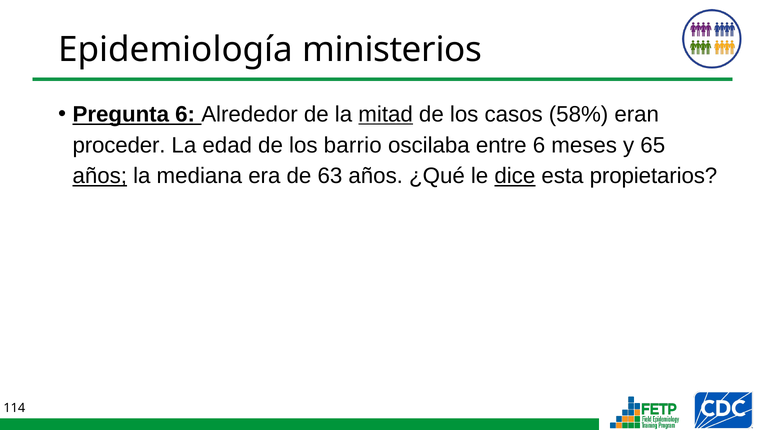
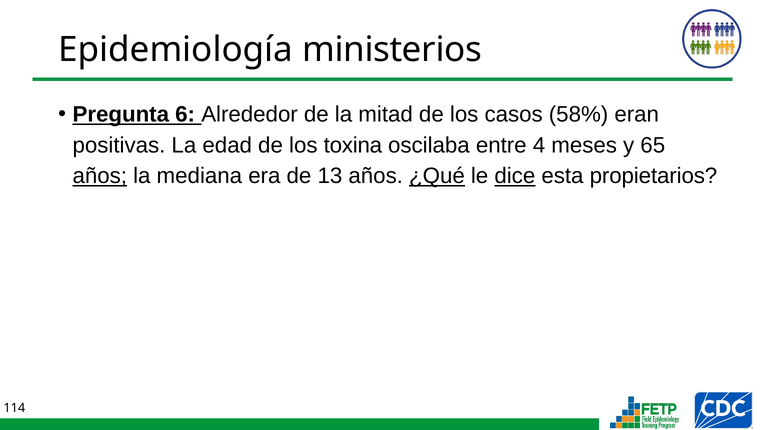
mitad underline: present -> none (386, 115)
proceder: proceder -> positivas (119, 145)
barrio: barrio -> toxina (353, 145)
entre 6: 6 -> 4 (539, 145)
63: 63 -> 13 (330, 176)
¿Qué underline: none -> present (437, 176)
